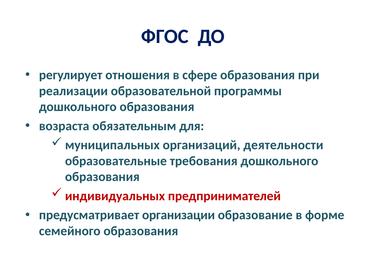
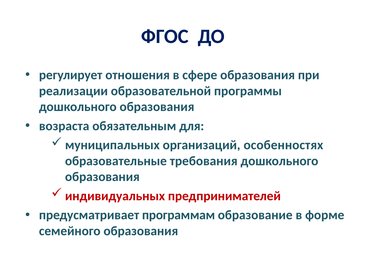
деятельности: деятельности -> особенностях (283, 145)
организации: организации -> программам (179, 215)
